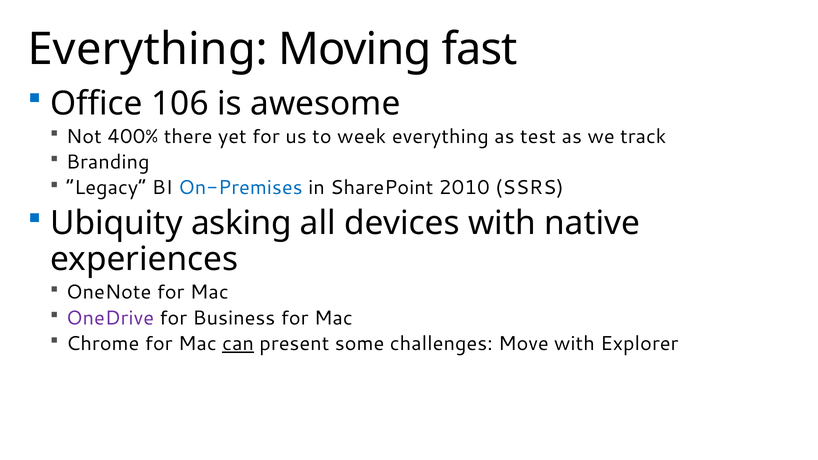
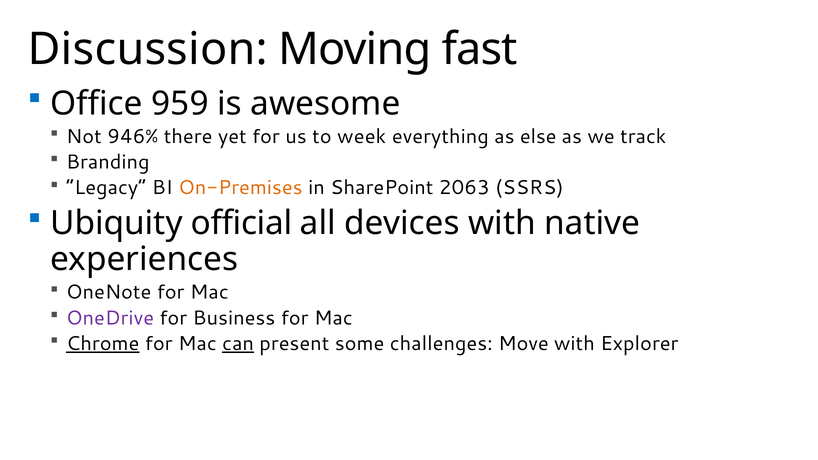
Everything: Everything -> Discussion (148, 50)
106: 106 -> 959 (180, 104)
400%: 400% -> 946% (133, 137)
test: test -> else (538, 137)
On-Premises colour: blue -> orange (240, 188)
2010: 2010 -> 2063 (464, 188)
asking: asking -> official (241, 223)
Chrome underline: none -> present (103, 344)
